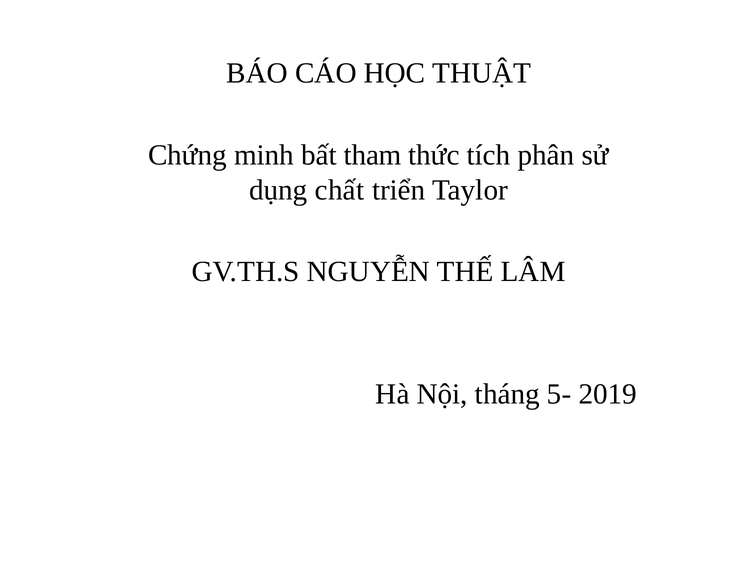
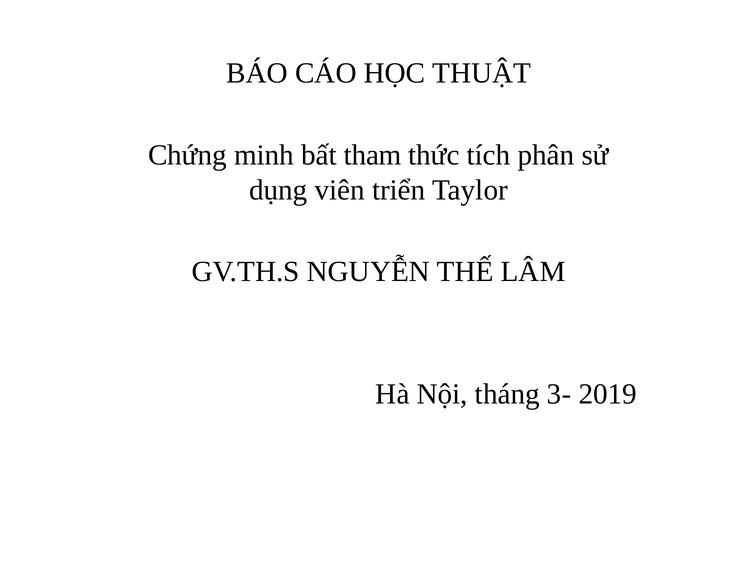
chất: chất -> viên (340, 190)
5-: 5- -> 3- (559, 394)
